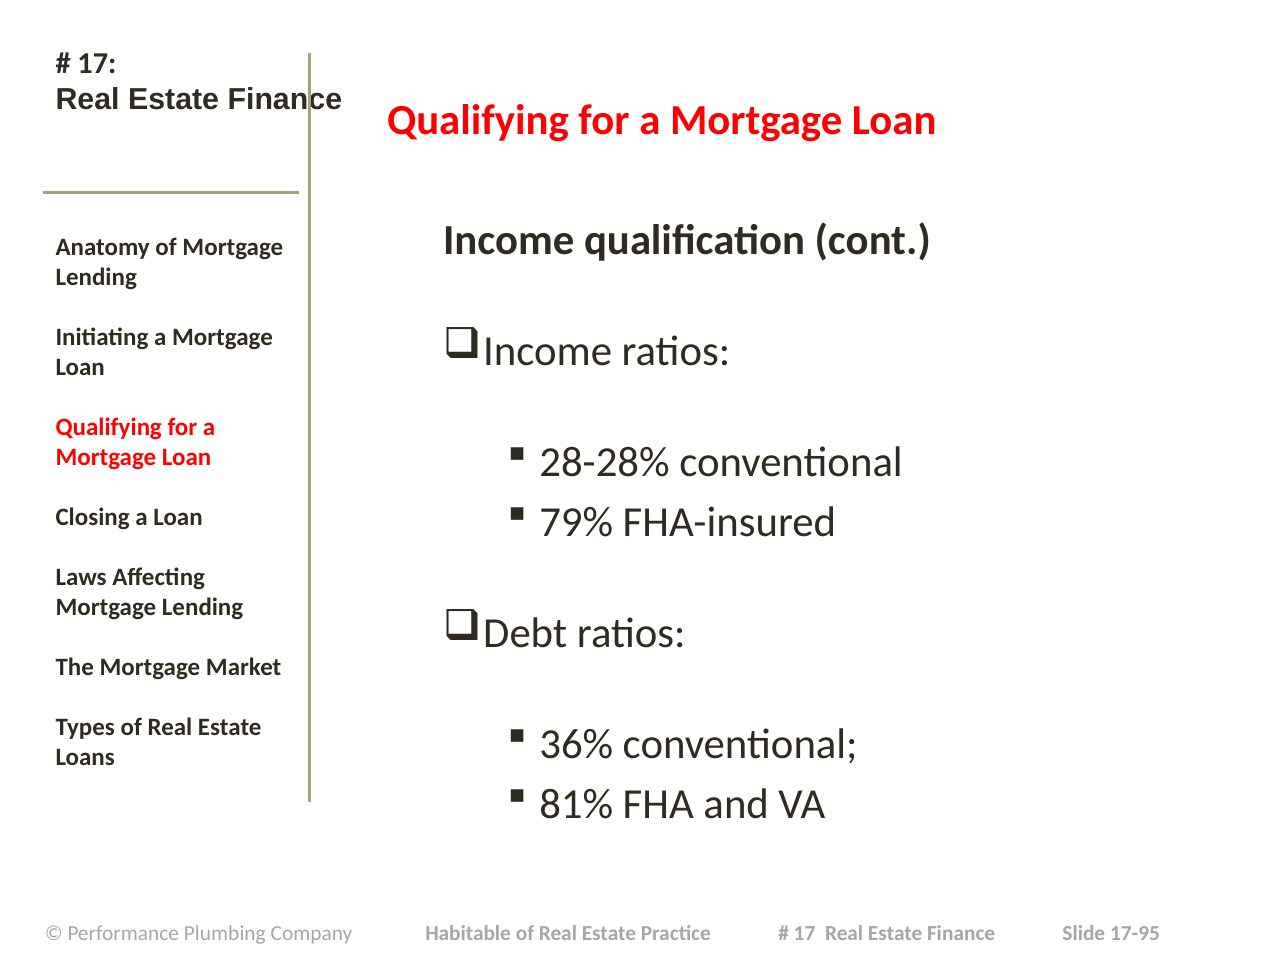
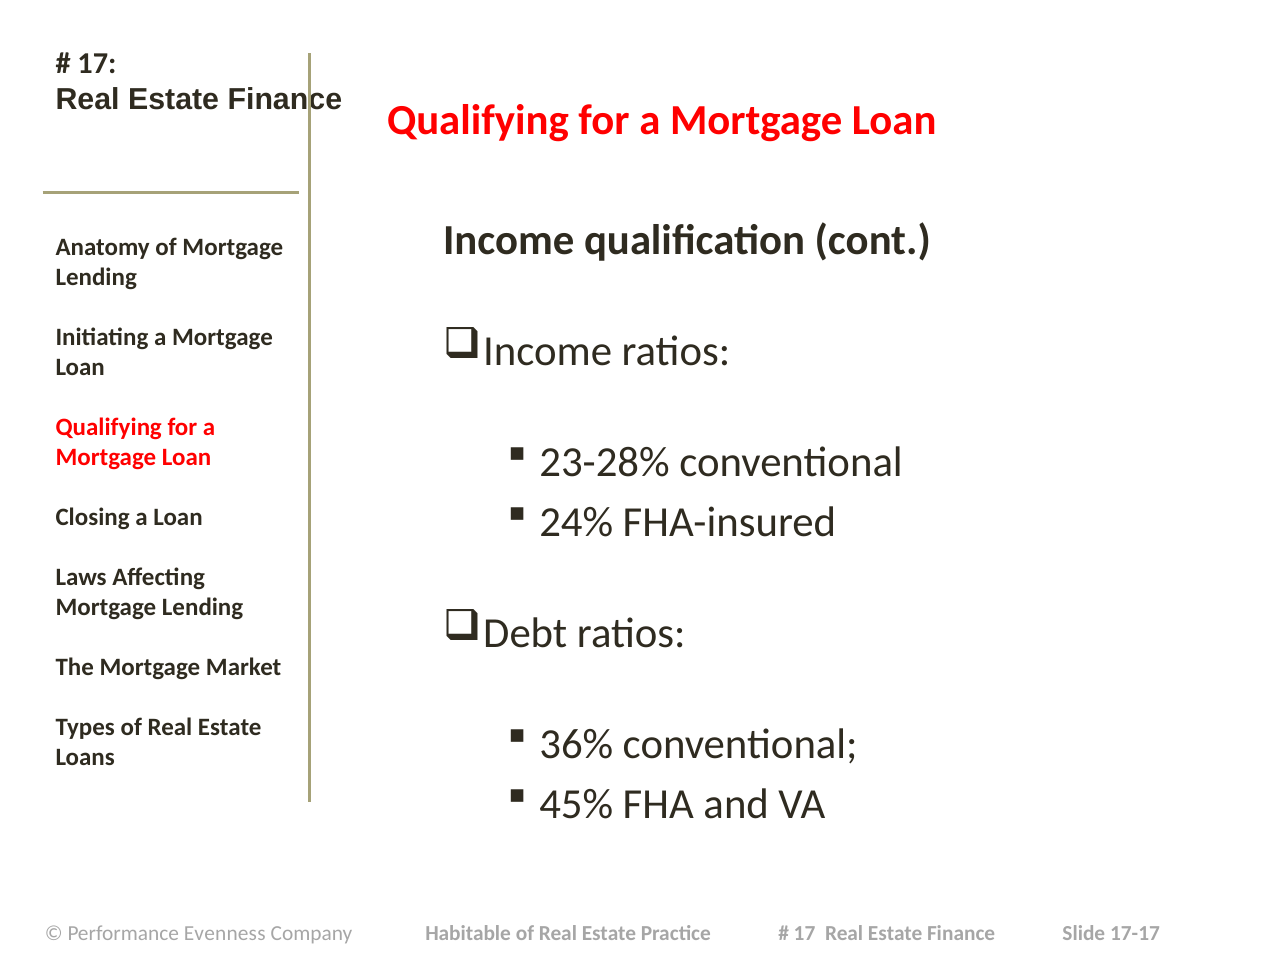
28-28%: 28-28% -> 23-28% (604, 462)
79%: 79% -> 24% (576, 522)
81%: 81% -> 45% (576, 805)
Plumbing: Plumbing -> Evenness (225, 934)
17-95: 17-95 -> 17-17 (1135, 934)
